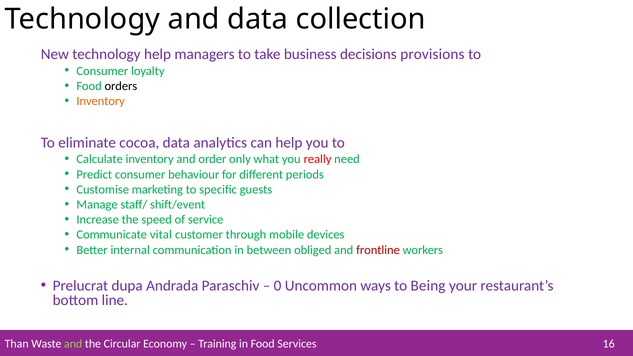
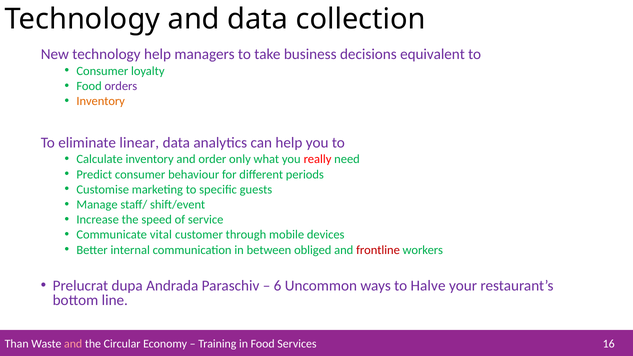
provisions: provisions -> equivalent (432, 54)
orders colour: black -> purple (121, 86)
cocoa: cocoa -> linear (139, 143)
0: 0 -> 6 (278, 286)
Being: Being -> Halve (428, 286)
and colour: light green -> pink (73, 344)
